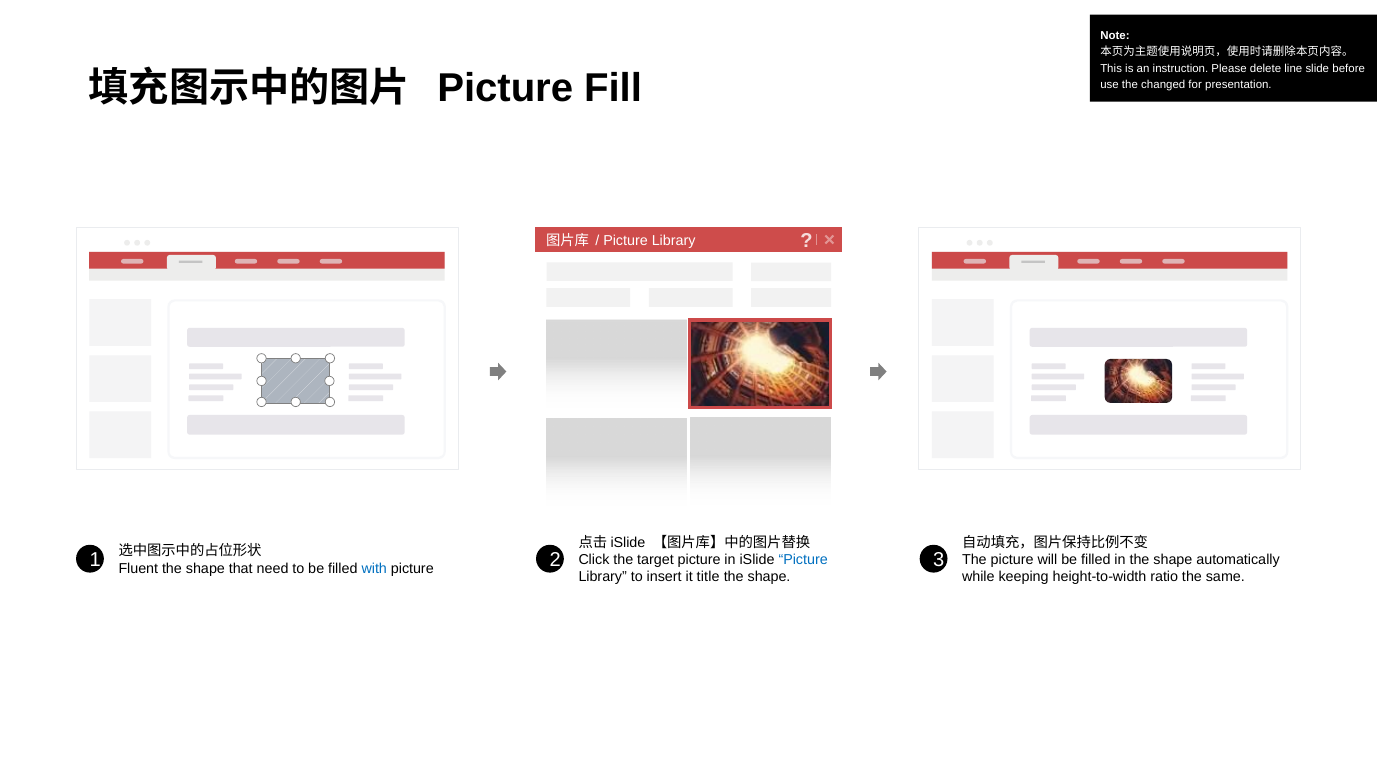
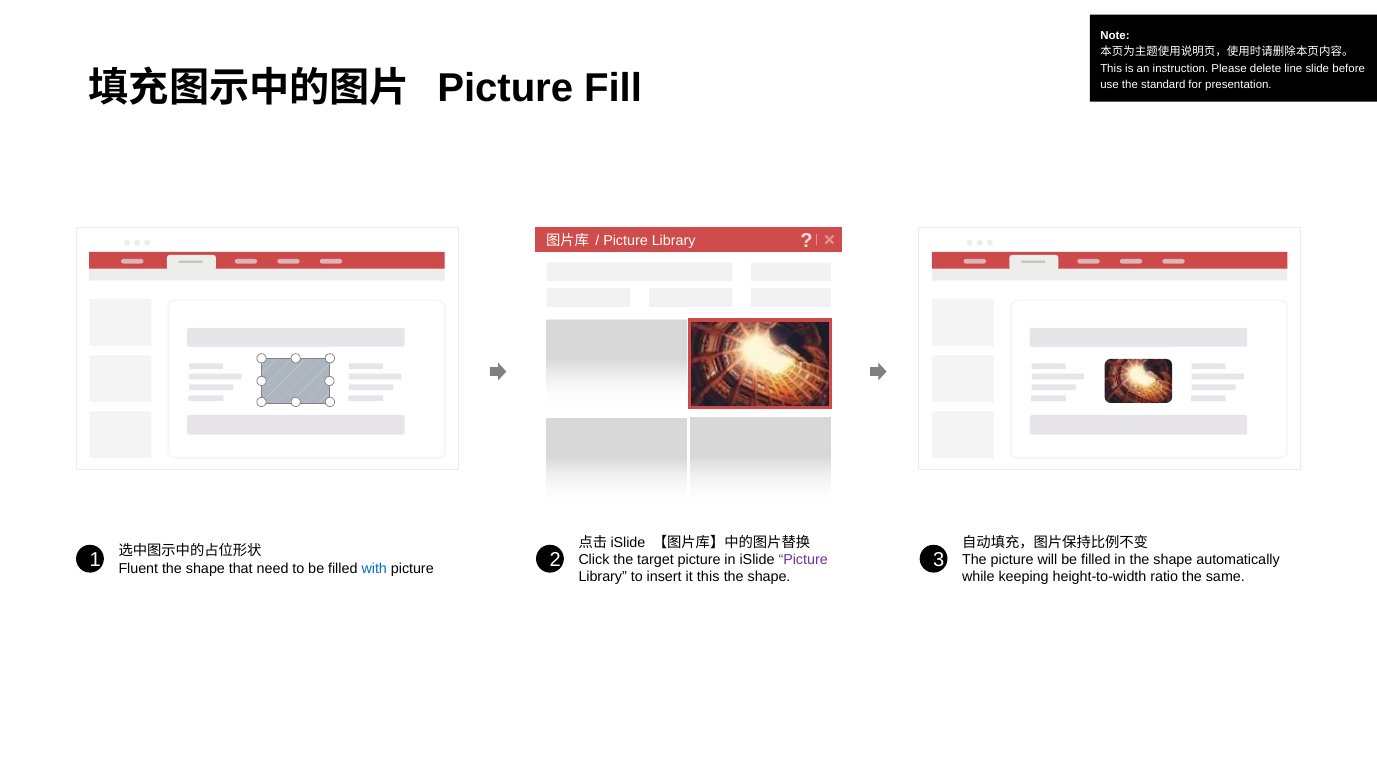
changed: changed -> standard (1163, 85)
Picture colour: blue -> purple (803, 559)
it title: title -> this (708, 577)
